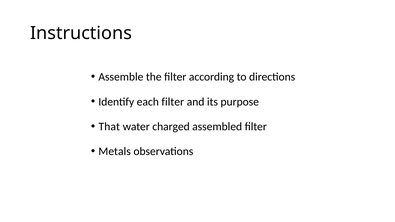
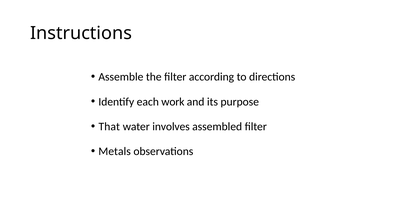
each filter: filter -> work (173, 102)
charged: charged -> involves (171, 127)
